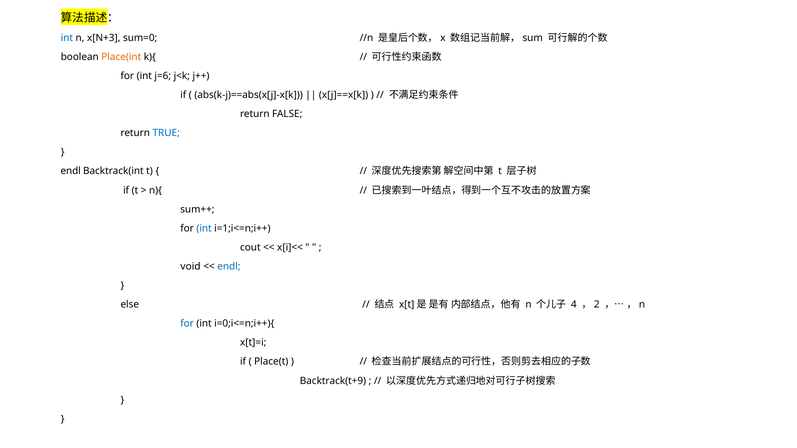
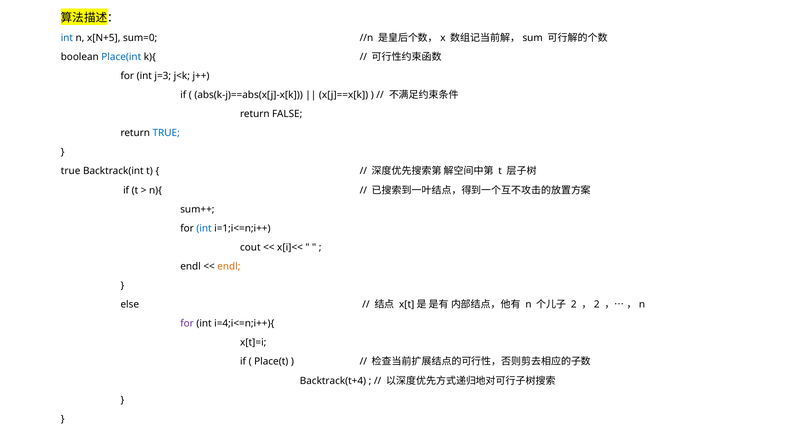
x[N+3: x[N+3 -> x[N+5 (104, 38)
Place(int colour: orange -> blue (121, 57)
j=6: j=6 -> j=3 (163, 76)
endl: endl -> true (71, 171)
void: void -> endl (191, 267)
endl colour: blue -> orange (229, 267)
4: 4 -> 2 (574, 305)
for colour: blue -> purple (187, 324)
i=0;i<=n;i++){: i=0;i<=n;i++){ -> i=4;i<=n;i++){ (244, 324)
Backtrack(t+9: Backtrack(t+9 -> Backtrack(t+4 (333, 381)
